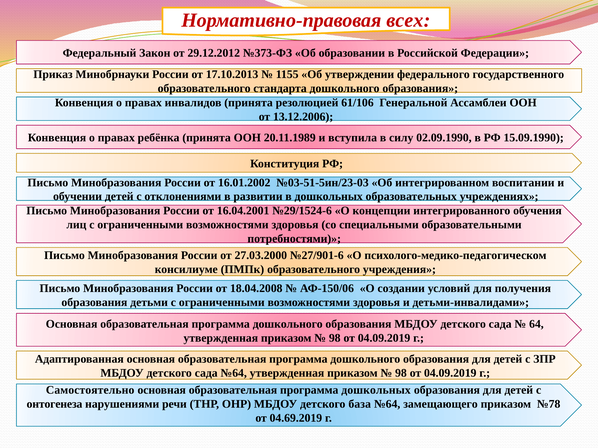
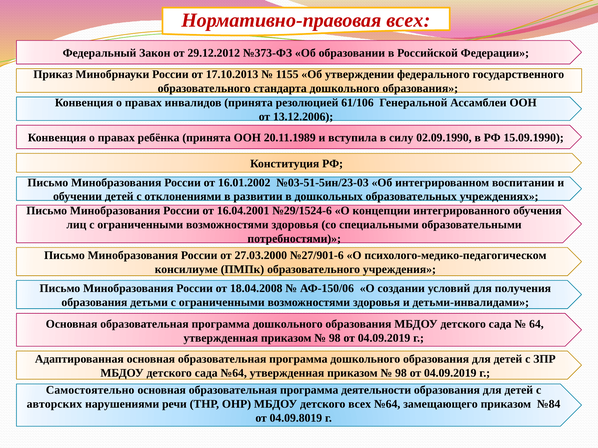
программа дошкольных: дошкольных -> деятельности (376, 390)
онтогенеза: онтогенеза -> авторских (54, 404)
детского база: база -> всех (360, 404)
№78: №78 -> №84 (549, 404)
04.69.2019: 04.69.2019 -> 04.09.8019 (296, 418)
